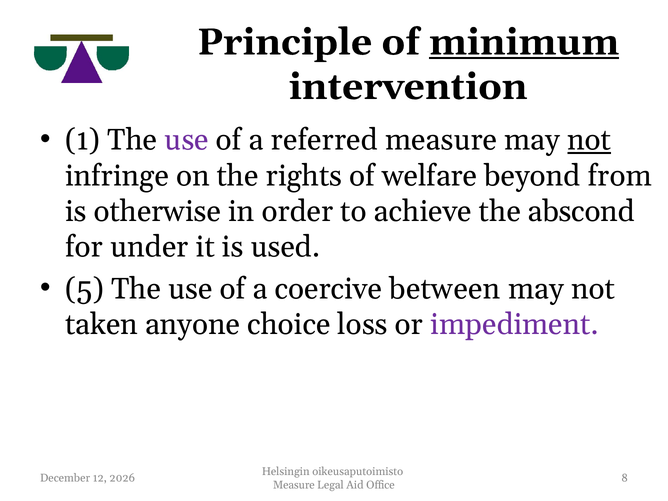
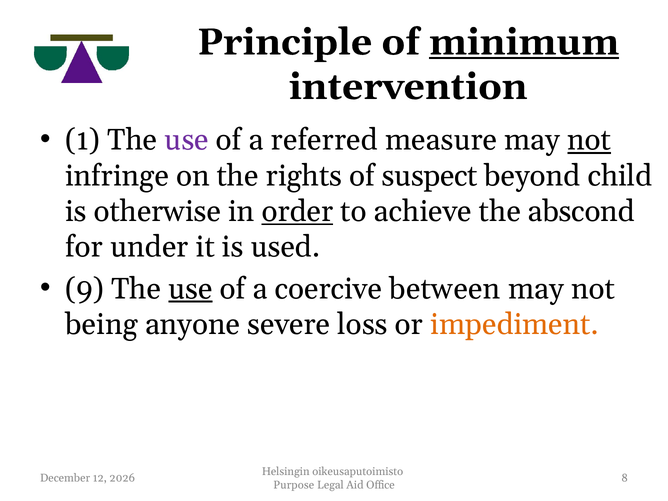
welfare: welfare -> suspect (430, 176)
from: from -> child (620, 176)
order underline: none -> present (297, 211)
5: 5 -> 9 (85, 289)
use underline: none -> present (190, 289)
taken: taken -> being (101, 324)
choice: choice -> severe (289, 324)
impediment colour: purple -> orange (515, 324)
Measure: Measure -> Purpose (294, 485)
